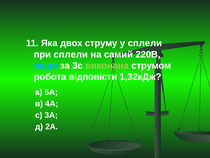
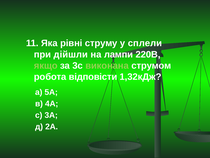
двох: двох -> рівні (71, 43)
при сплели: сплели -> дійшли (71, 54)
самий: самий -> лампи (119, 54)
якщо colour: light blue -> light green (46, 65)
